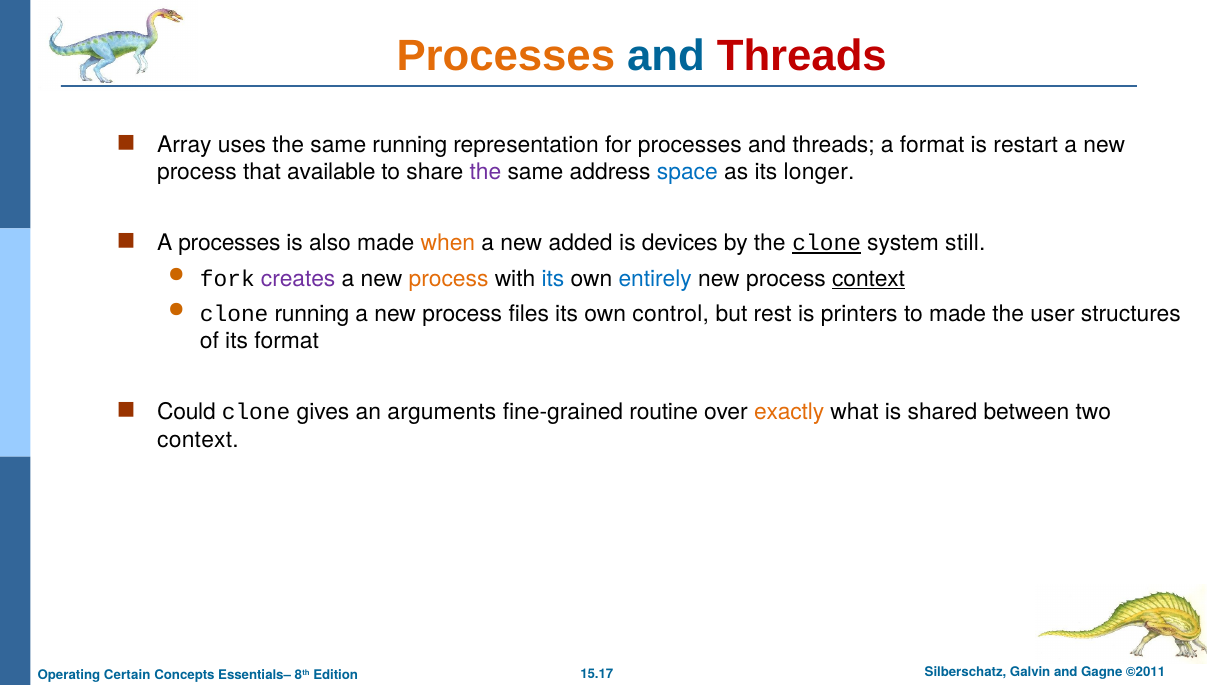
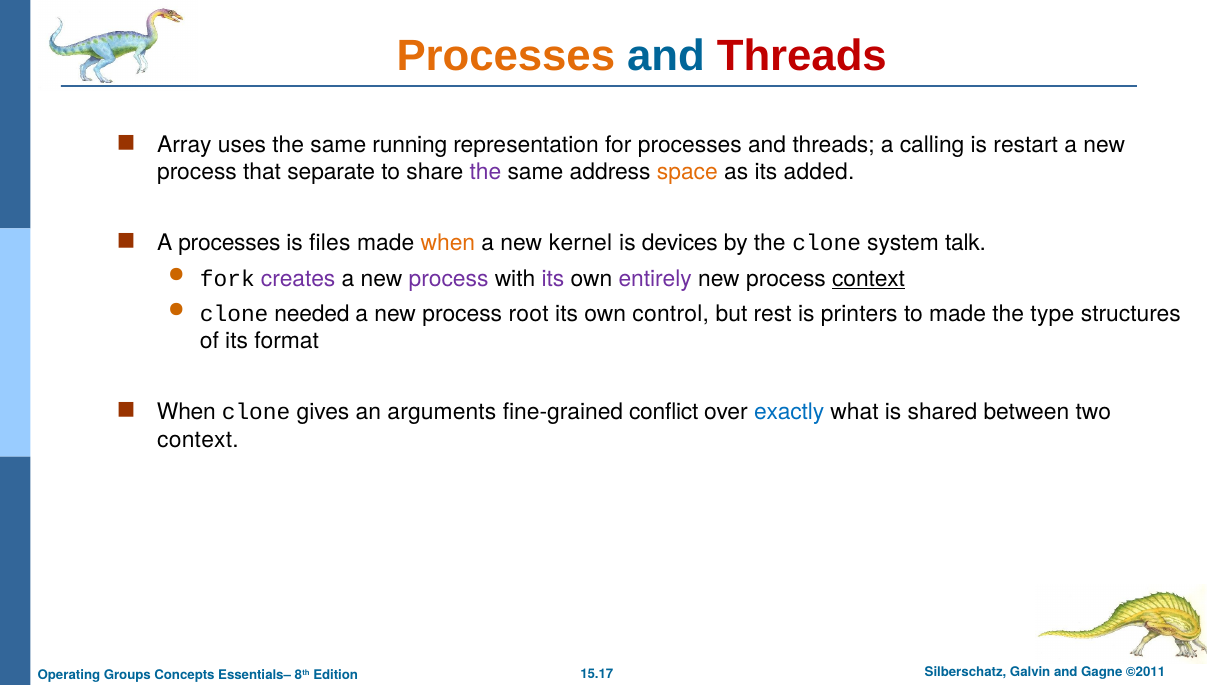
a format: format -> calling (932, 145)
available: available -> separate (331, 172)
space colour: blue -> orange (687, 172)
longer: longer -> added (819, 172)
also: also -> files (330, 243)
added: added -> kernel (581, 243)
clone underline: present -> none (827, 243)
still: still -> talk (966, 243)
process colour: orange -> purple (449, 279)
its colour: blue -> purple (553, 279)
entirely colour: blue -> purple (655, 279)
clone running: running -> needed (312, 314)
files: files -> root (529, 314)
user: user -> type (1052, 314)
Could: Could -> When (186, 412)
routine: routine -> conflict (664, 412)
exactly colour: orange -> blue (789, 412)
Certain: Certain -> Groups (127, 675)
